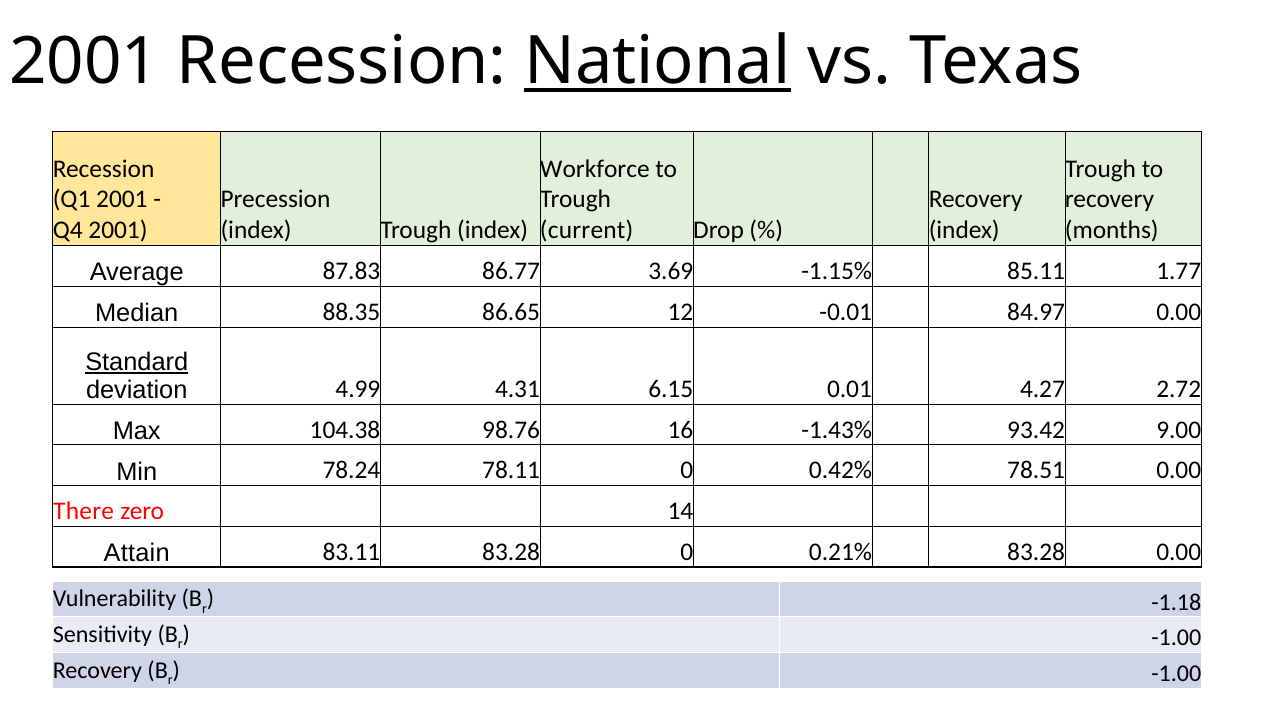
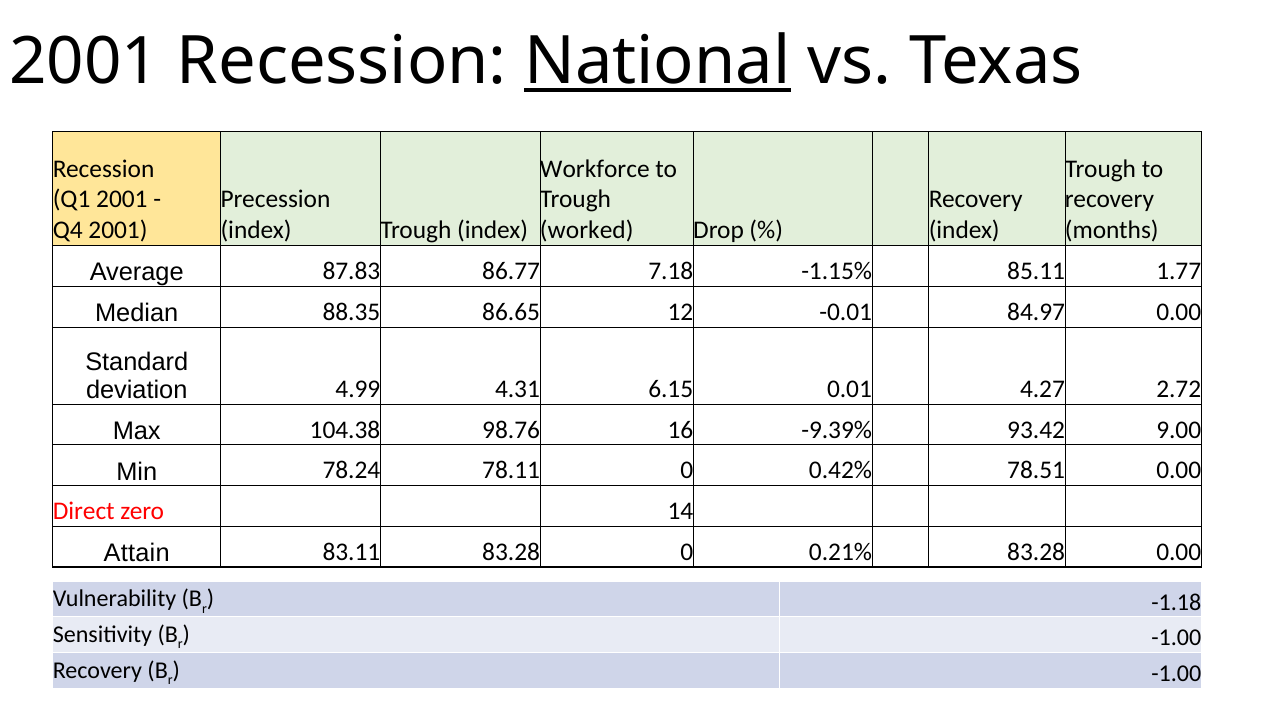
current: current -> worked (587, 230)
3.69: 3.69 -> 7.18 (671, 271)
Standard underline: present -> none (137, 362)
-1.43%: -1.43% -> -9.39% (837, 430)
There: There -> Direct (84, 511)
